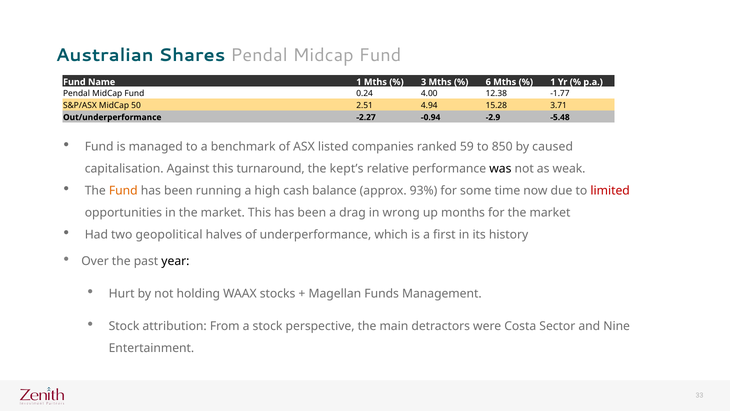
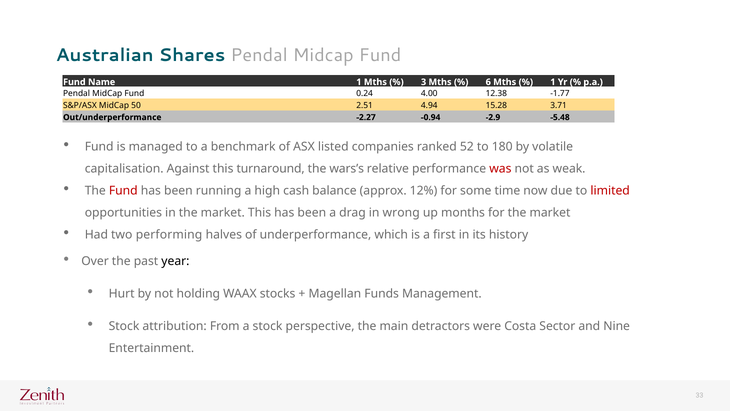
59: 59 -> 52 (467, 147)
850: 850 -> 180 (502, 147)
caused: caused -> volatile (553, 147)
kept’s: kept’s -> wars’s (347, 169)
was colour: black -> red (500, 169)
Fund colour: orange -> red (123, 191)
93%: 93% -> 12% (424, 191)
geopolitical: geopolitical -> performing (169, 234)
